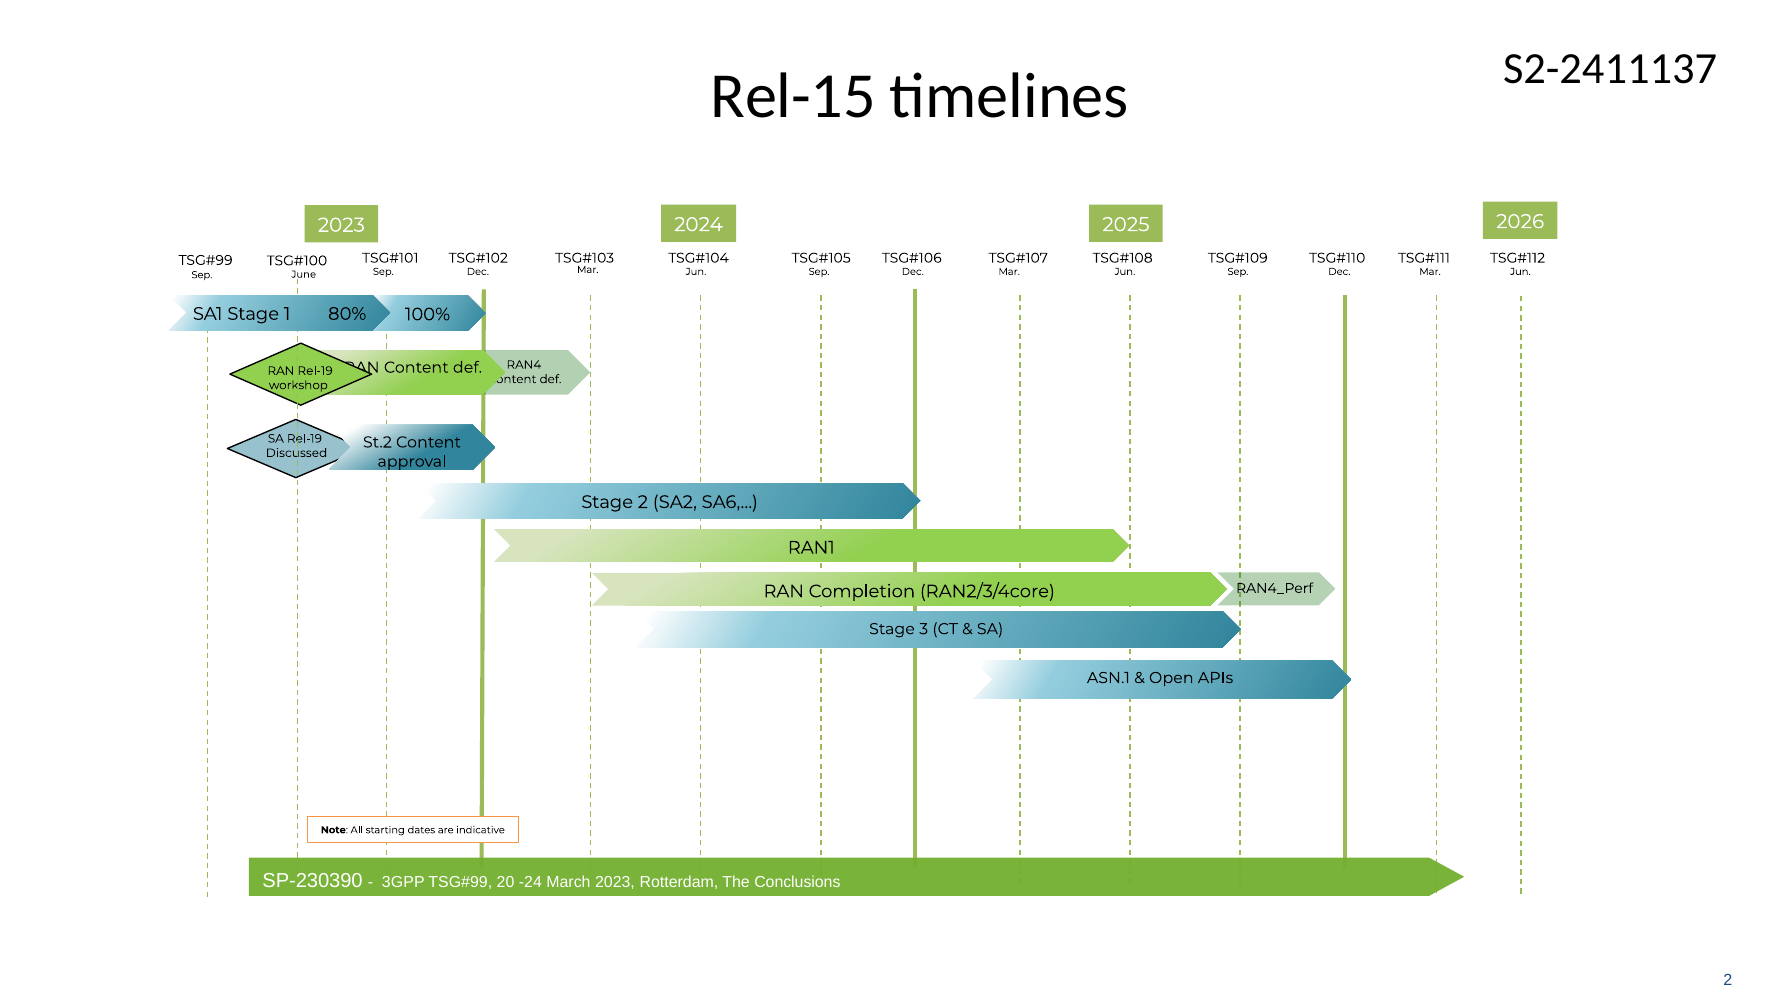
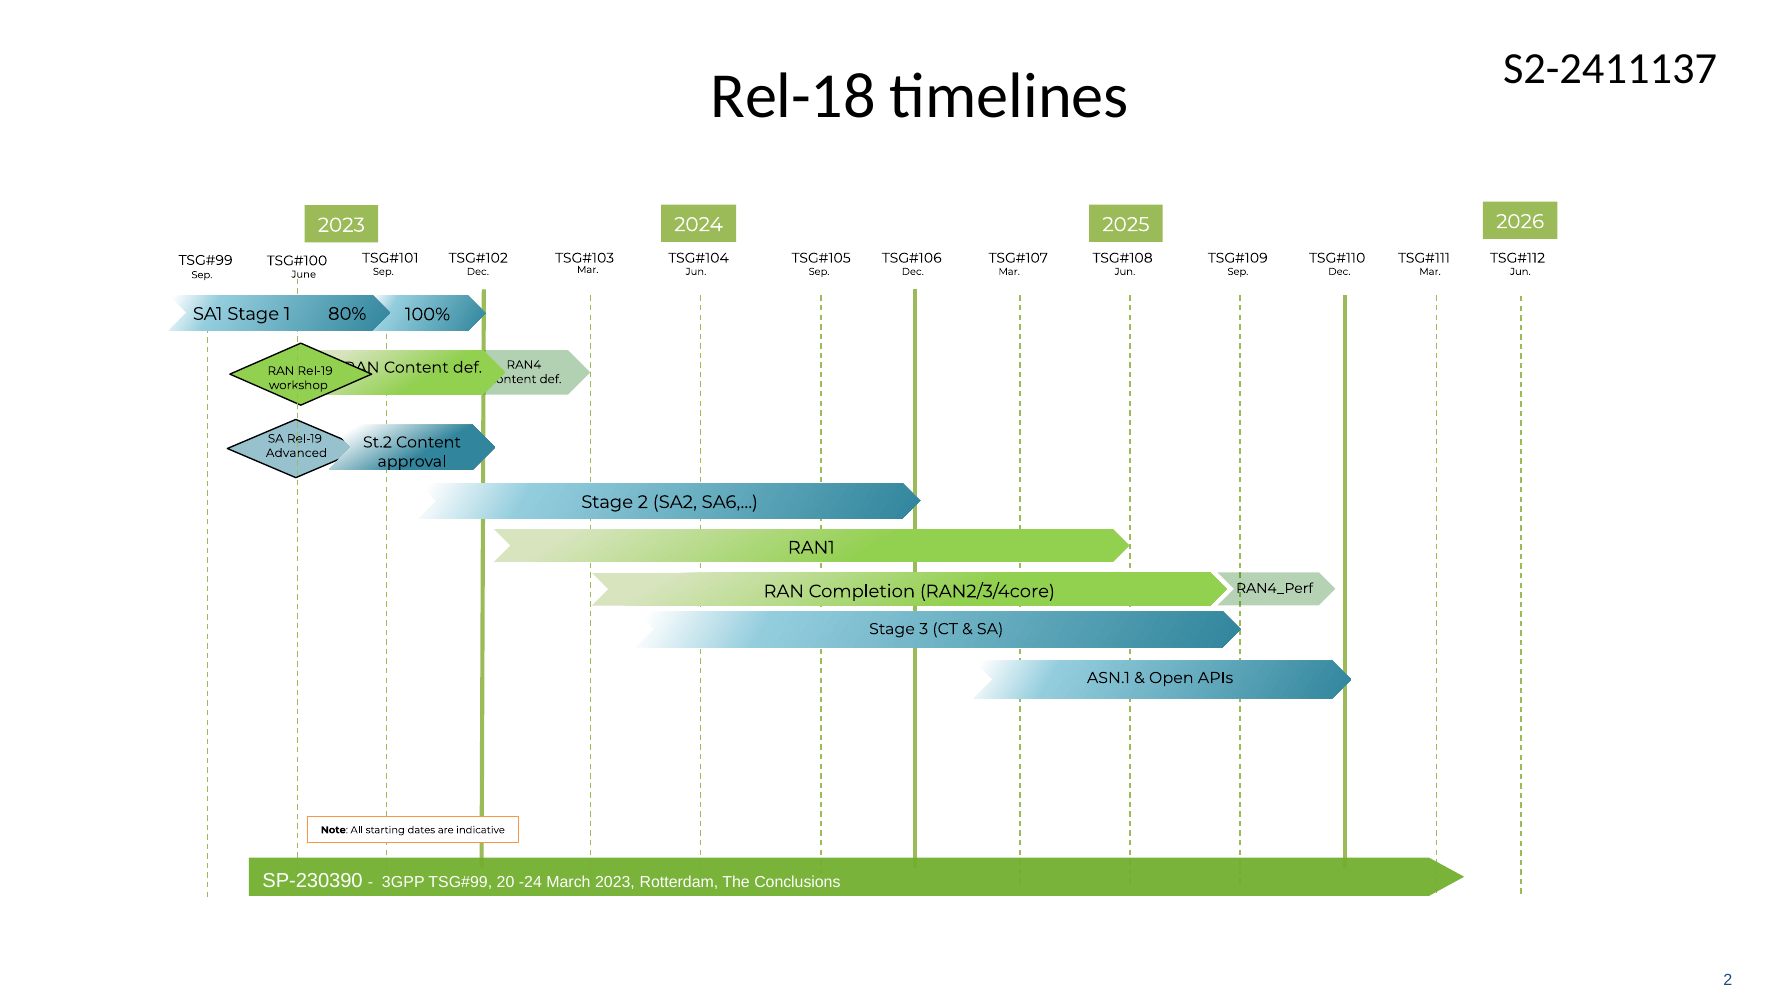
Rel-15: Rel-15 -> Rel-18 (793, 96)
Discussed: Discussed -> Advanced (297, 453)
